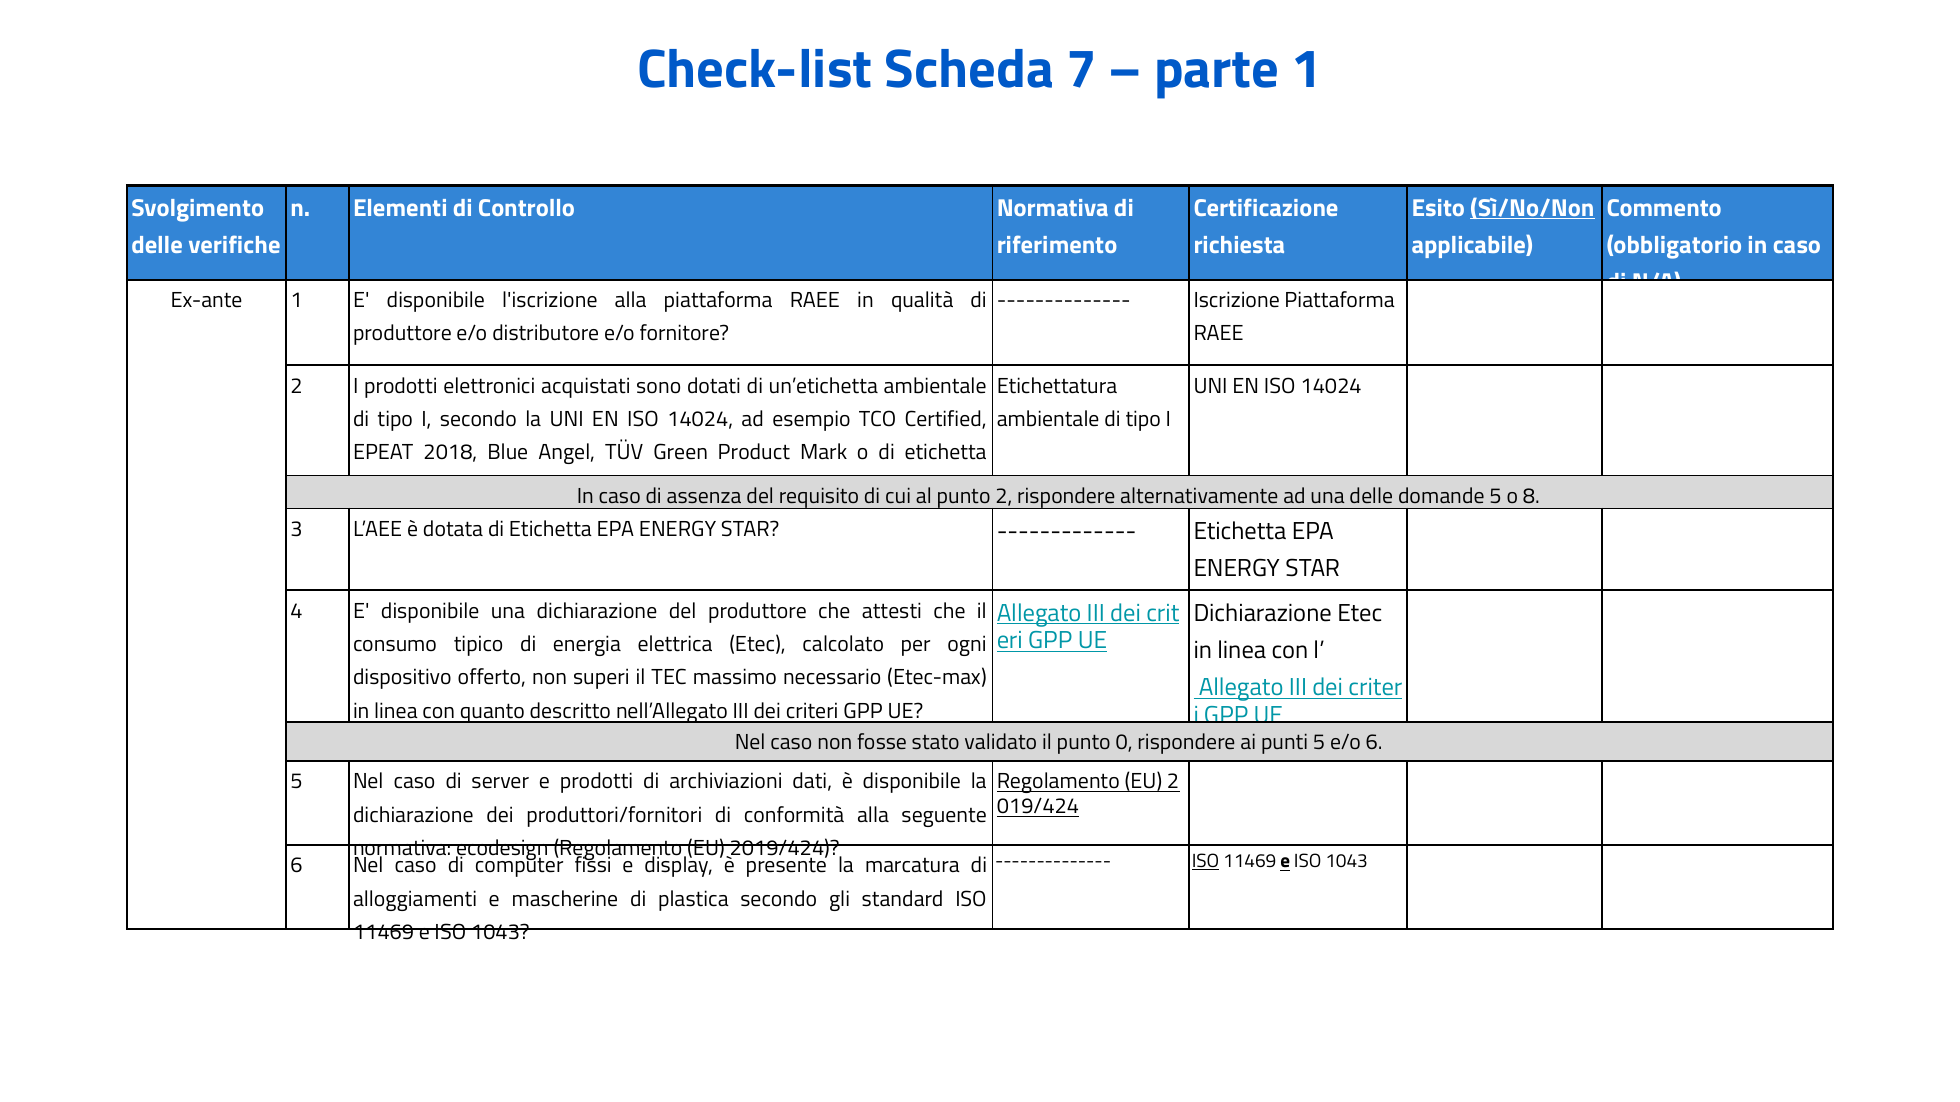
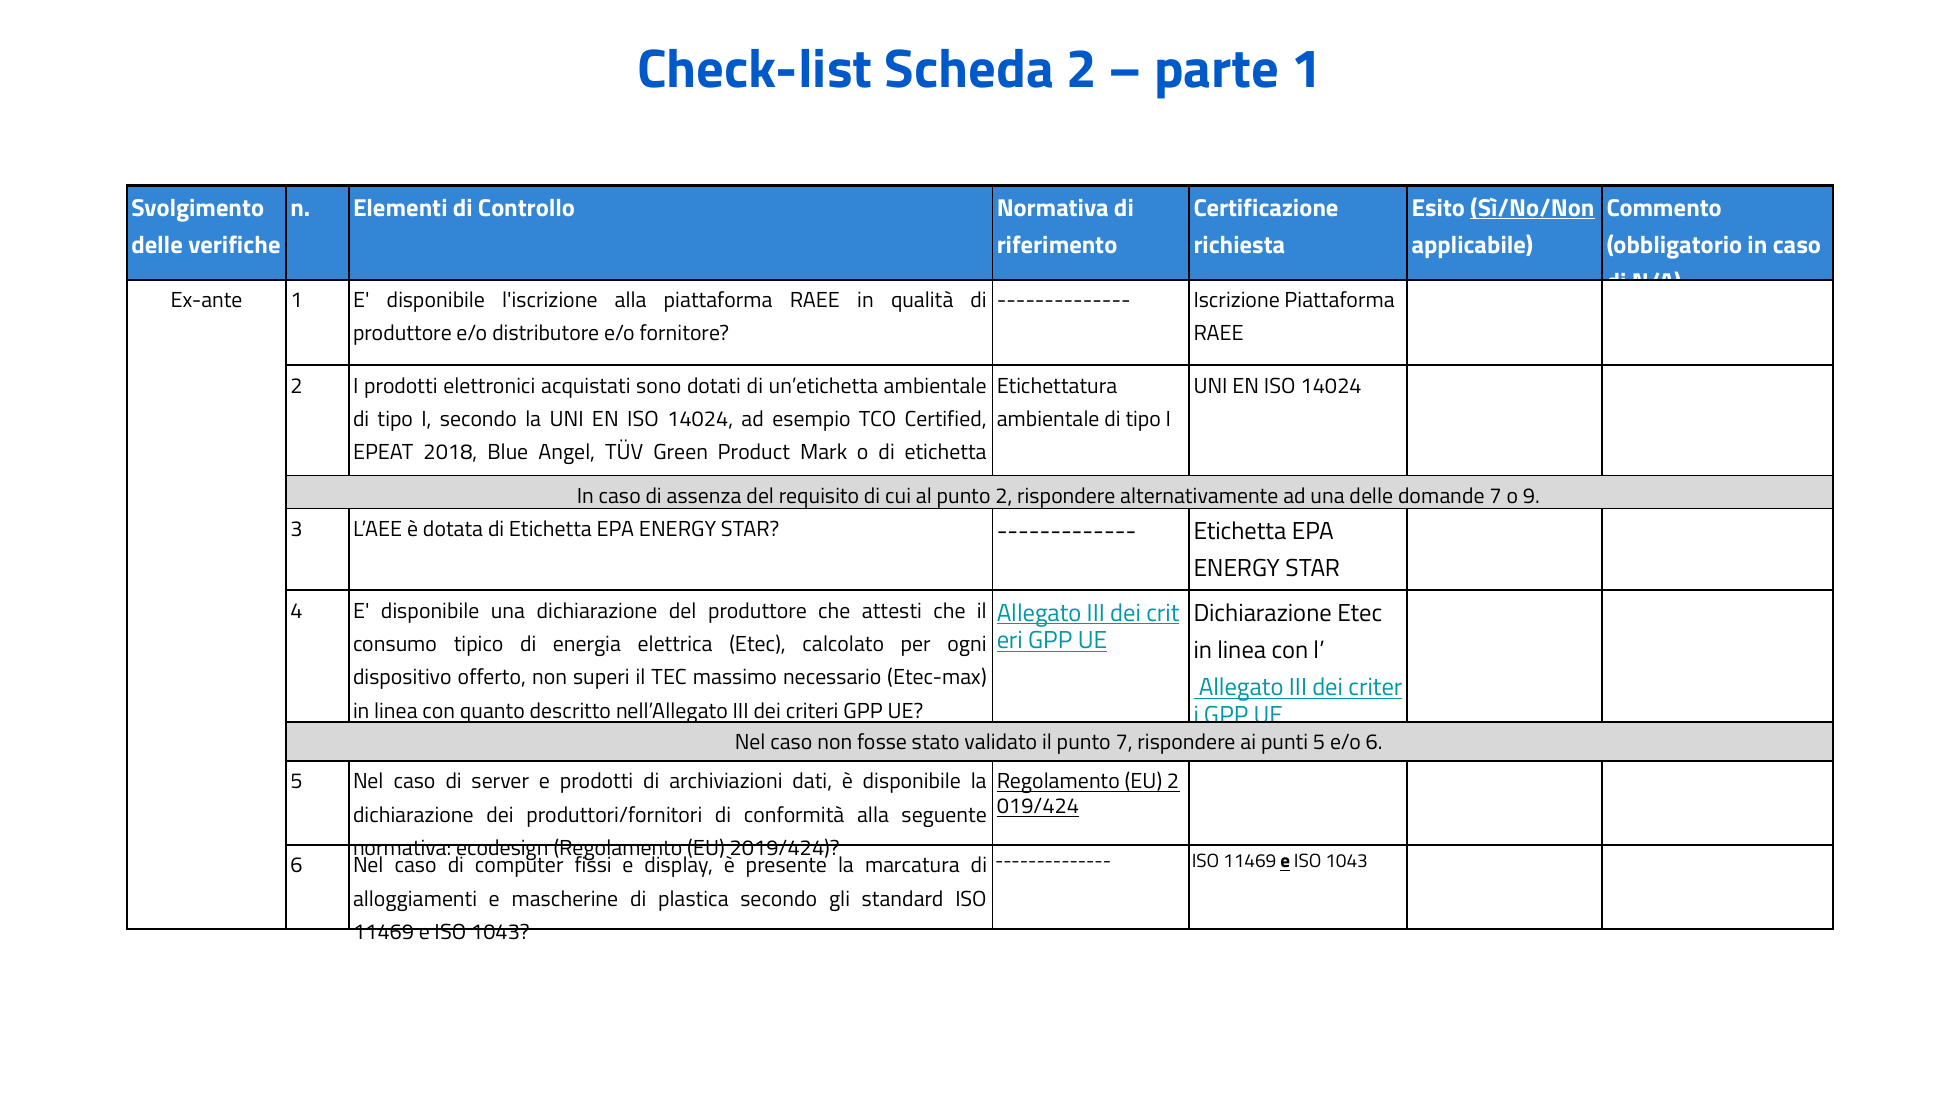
Scheda 7: 7 -> 2 (1082, 69)
domande 5: 5 -> 7 (1495, 496)
8: 8 -> 9 (1531, 496)
punto 0: 0 -> 7 (1124, 743)
ISO underline: present -> none (1206, 862)
